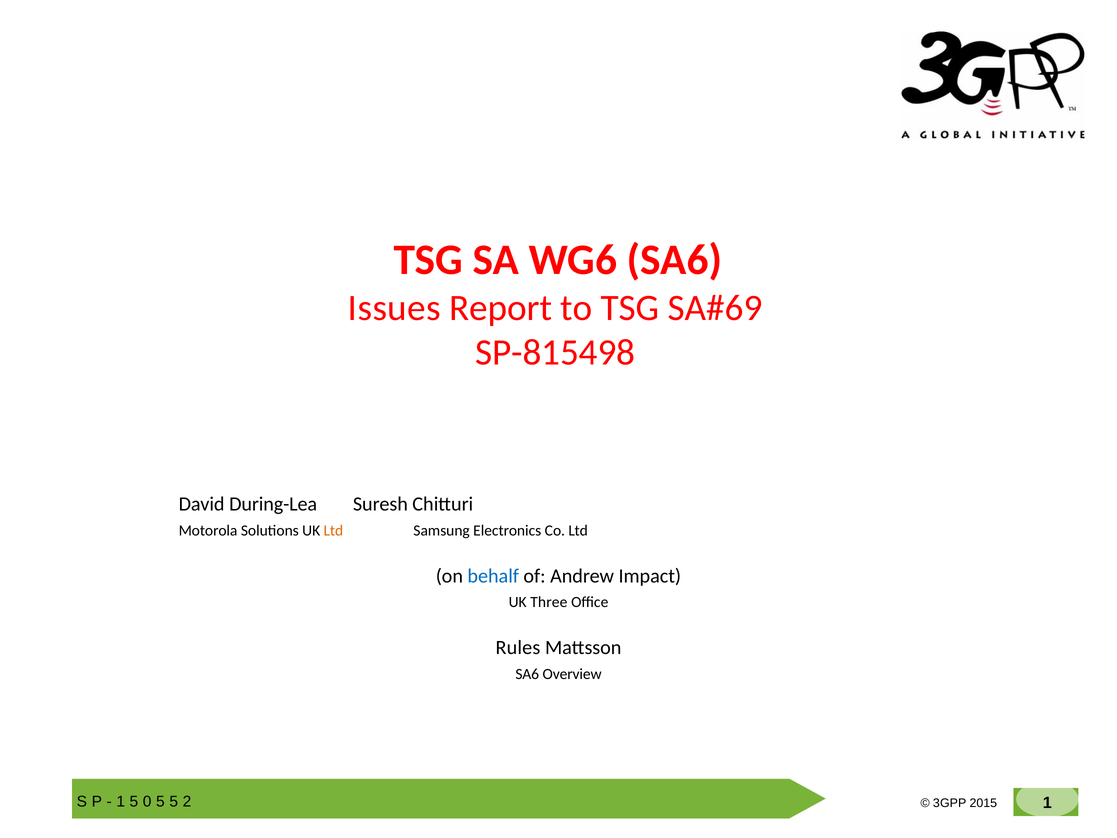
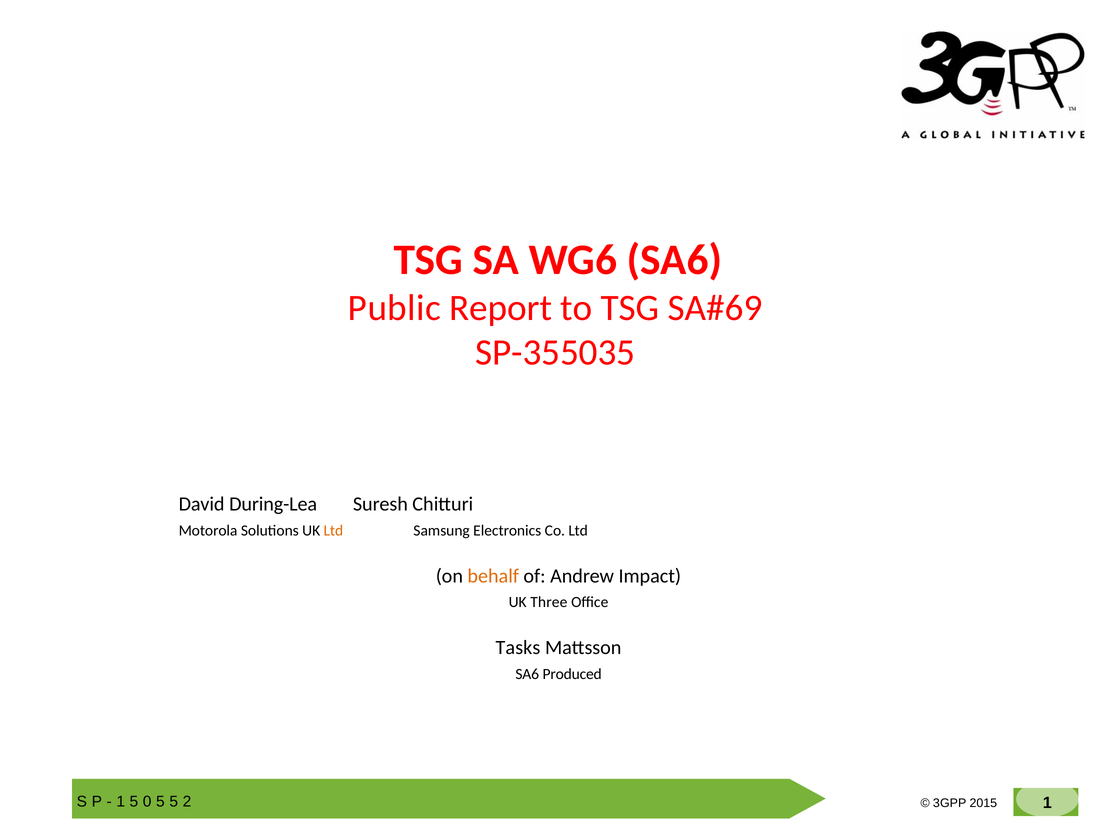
Issues: Issues -> Public (394, 308)
SP-815498: SP-815498 -> SP-355035 (555, 352)
behalf colour: blue -> orange (493, 576)
Rules: Rules -> Tasks (518, 647)
Overview: Overview -> Produced (572, 674)
